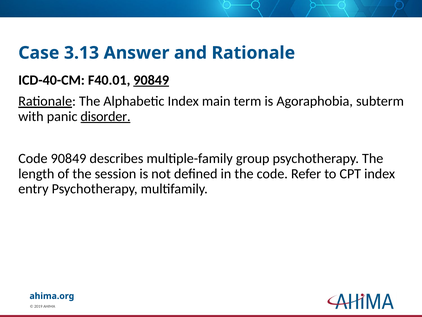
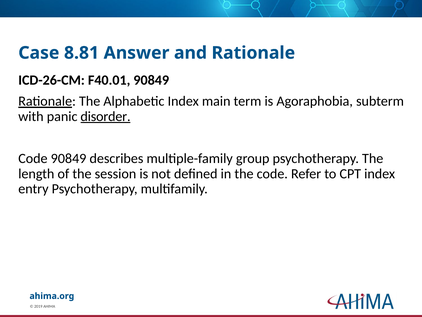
3.13: 3.13 -> 8.81 (82, 53)
ICD-40-CM: ICD-40-CM -> ICD-26-CM (52, 80)
90849 underline: present -> none (151, 80)
